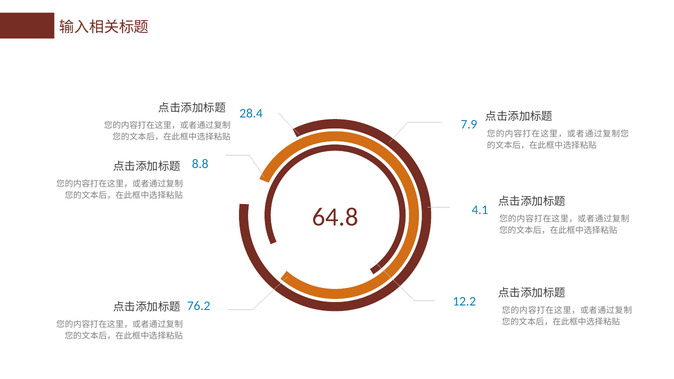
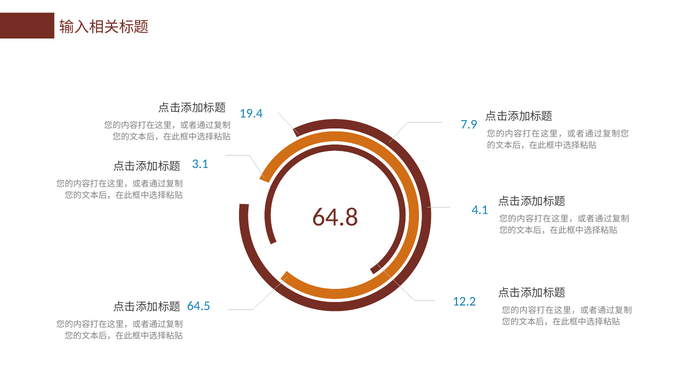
28.4: 28.4 -> 19.4 (251, 113)
8.8: 8.8 -> 3.1 (200, 164)
76.2: 76.2 -> 64.5 (199, 306)
